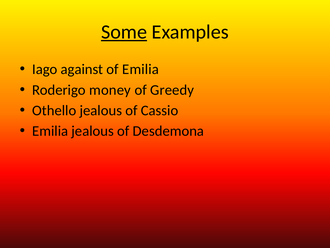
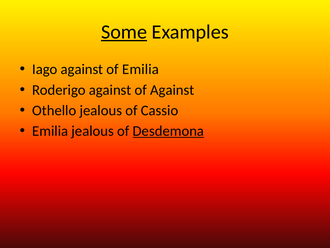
Roderigo money: money -> against (110, 90)
of Greedy: Greedy -> Against (172, 90)
Desdemona underline: none -> present (168, 131)
